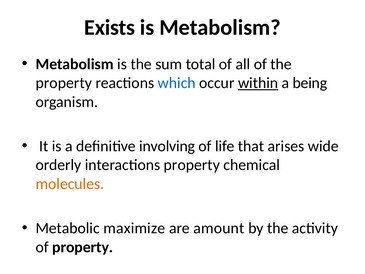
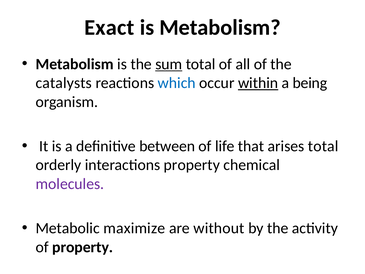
Exists: Exists -> Exact (109, 27)
sum underline: none -> present (169, 64)
property: property -> catalysts (64, 83)
involving: involving -> between (167, 146)
arises wide: wide -> total (323, 146)
molecules colour: orange -> purple (70, 184)
amount: amount -> without (219, 228)
